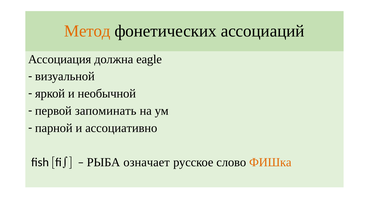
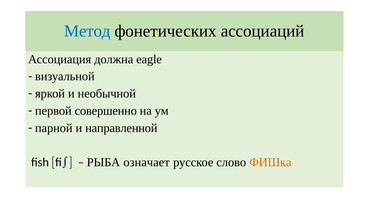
Метод colour: orange -> blue (87, 31)
запоминать: запоминать -> совершенно (106, 111)
ассоциативно: ассоциативно -> направленной (121, 128)
